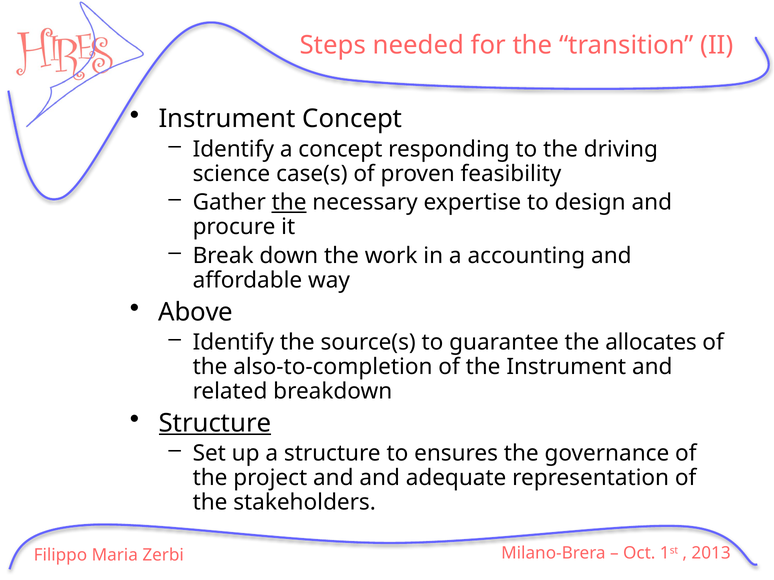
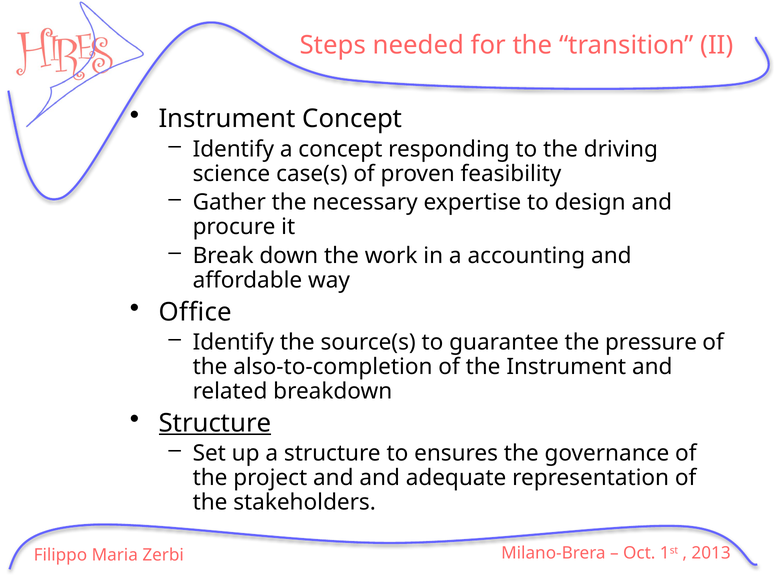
the underline: present -> none (289, 203)
Above: Above -> Office (195, 312)
allocates: allocates -> pressure (651, 343)
